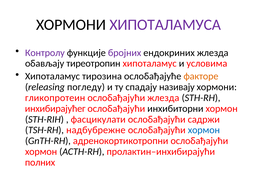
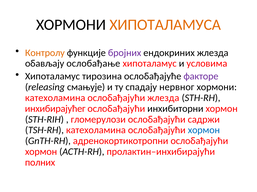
ХИПОТАЛАМУСА colour: purple -> orange (165, 25)
Контролу colour: purple -> orange (45, 53)
тиреотропин: тиреотропин -> ослобађање (93, 64)
факторе colour: orange -> purple (201, 77)
погледу: погледу -> смањује (86, 87)
називају: називају -> нервног (177, 87)
гликопротеин: гликопротеин -> катехоламина (55, 98)
фасцикулати: фасцикулати -> гломерулози (98, 120)
TSH-RH надбубрежне: надбубрежне -> катехоламина (96, 131)
